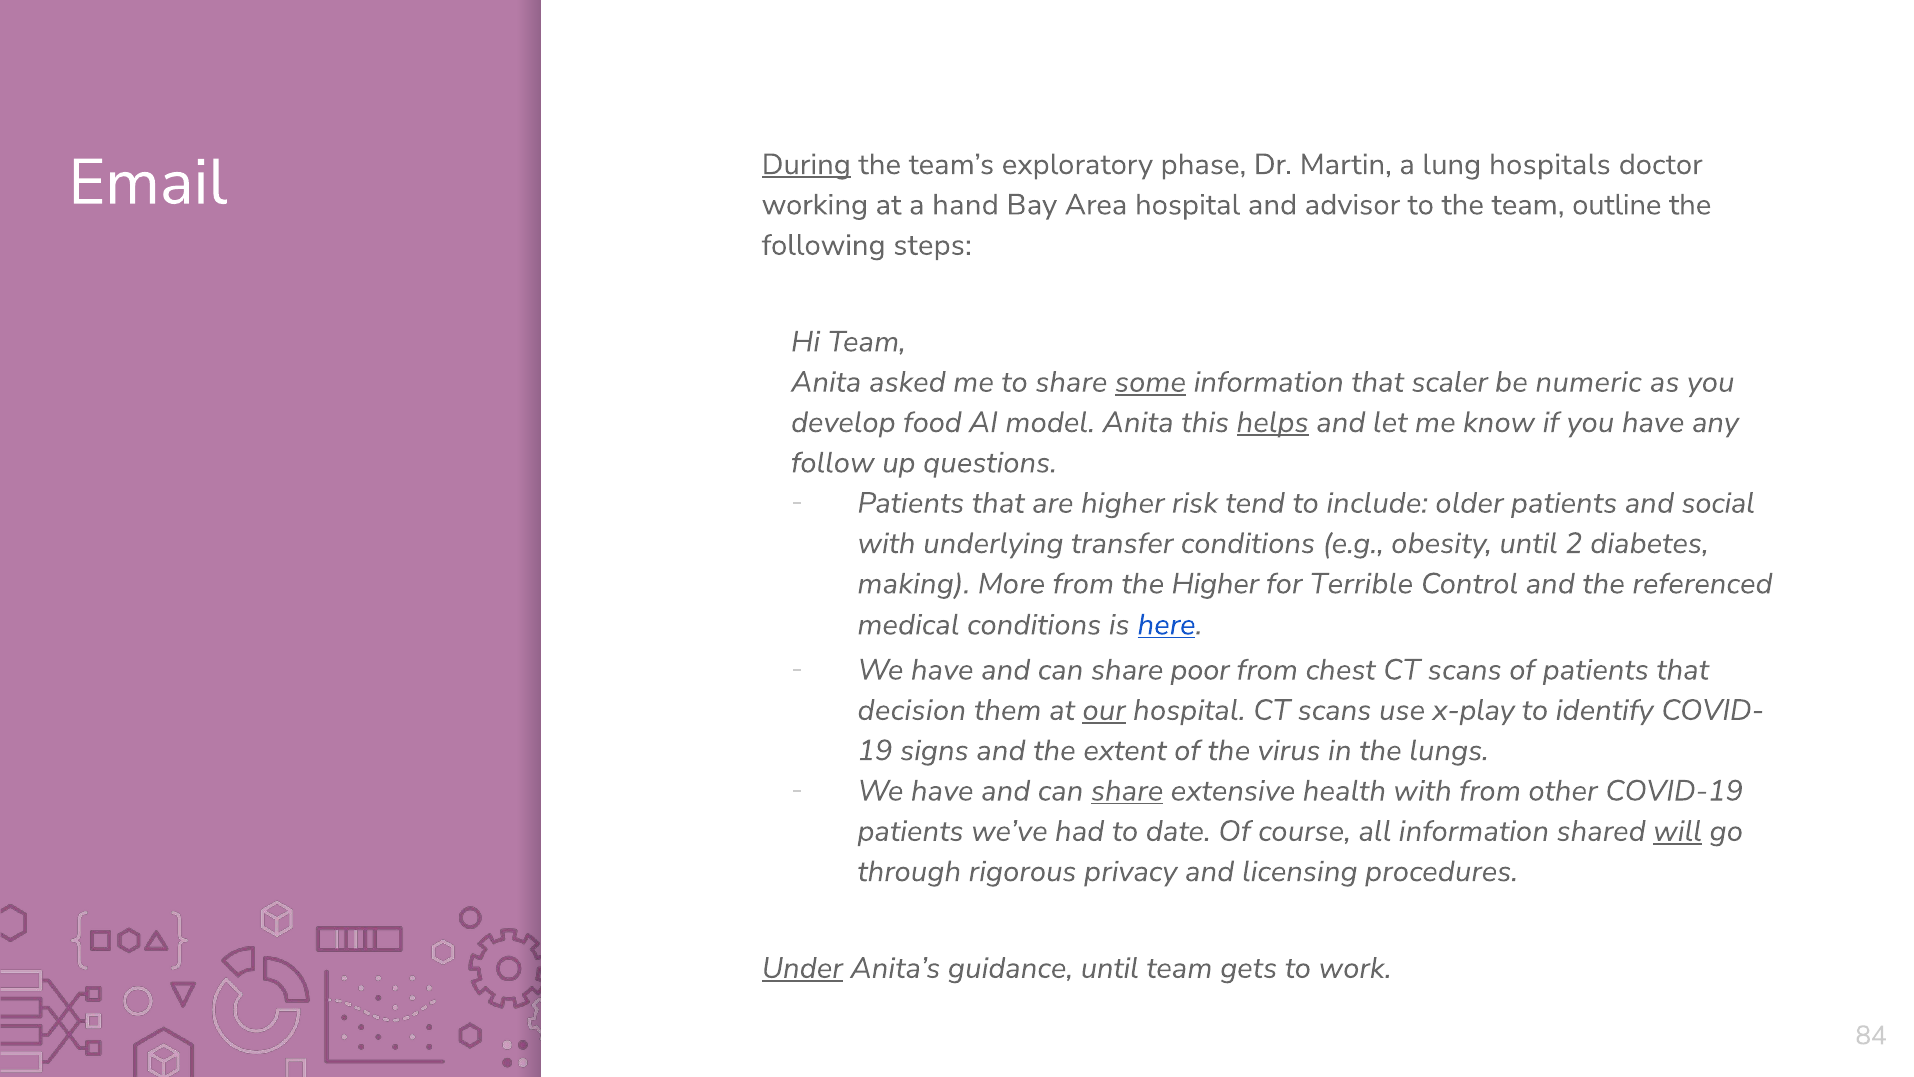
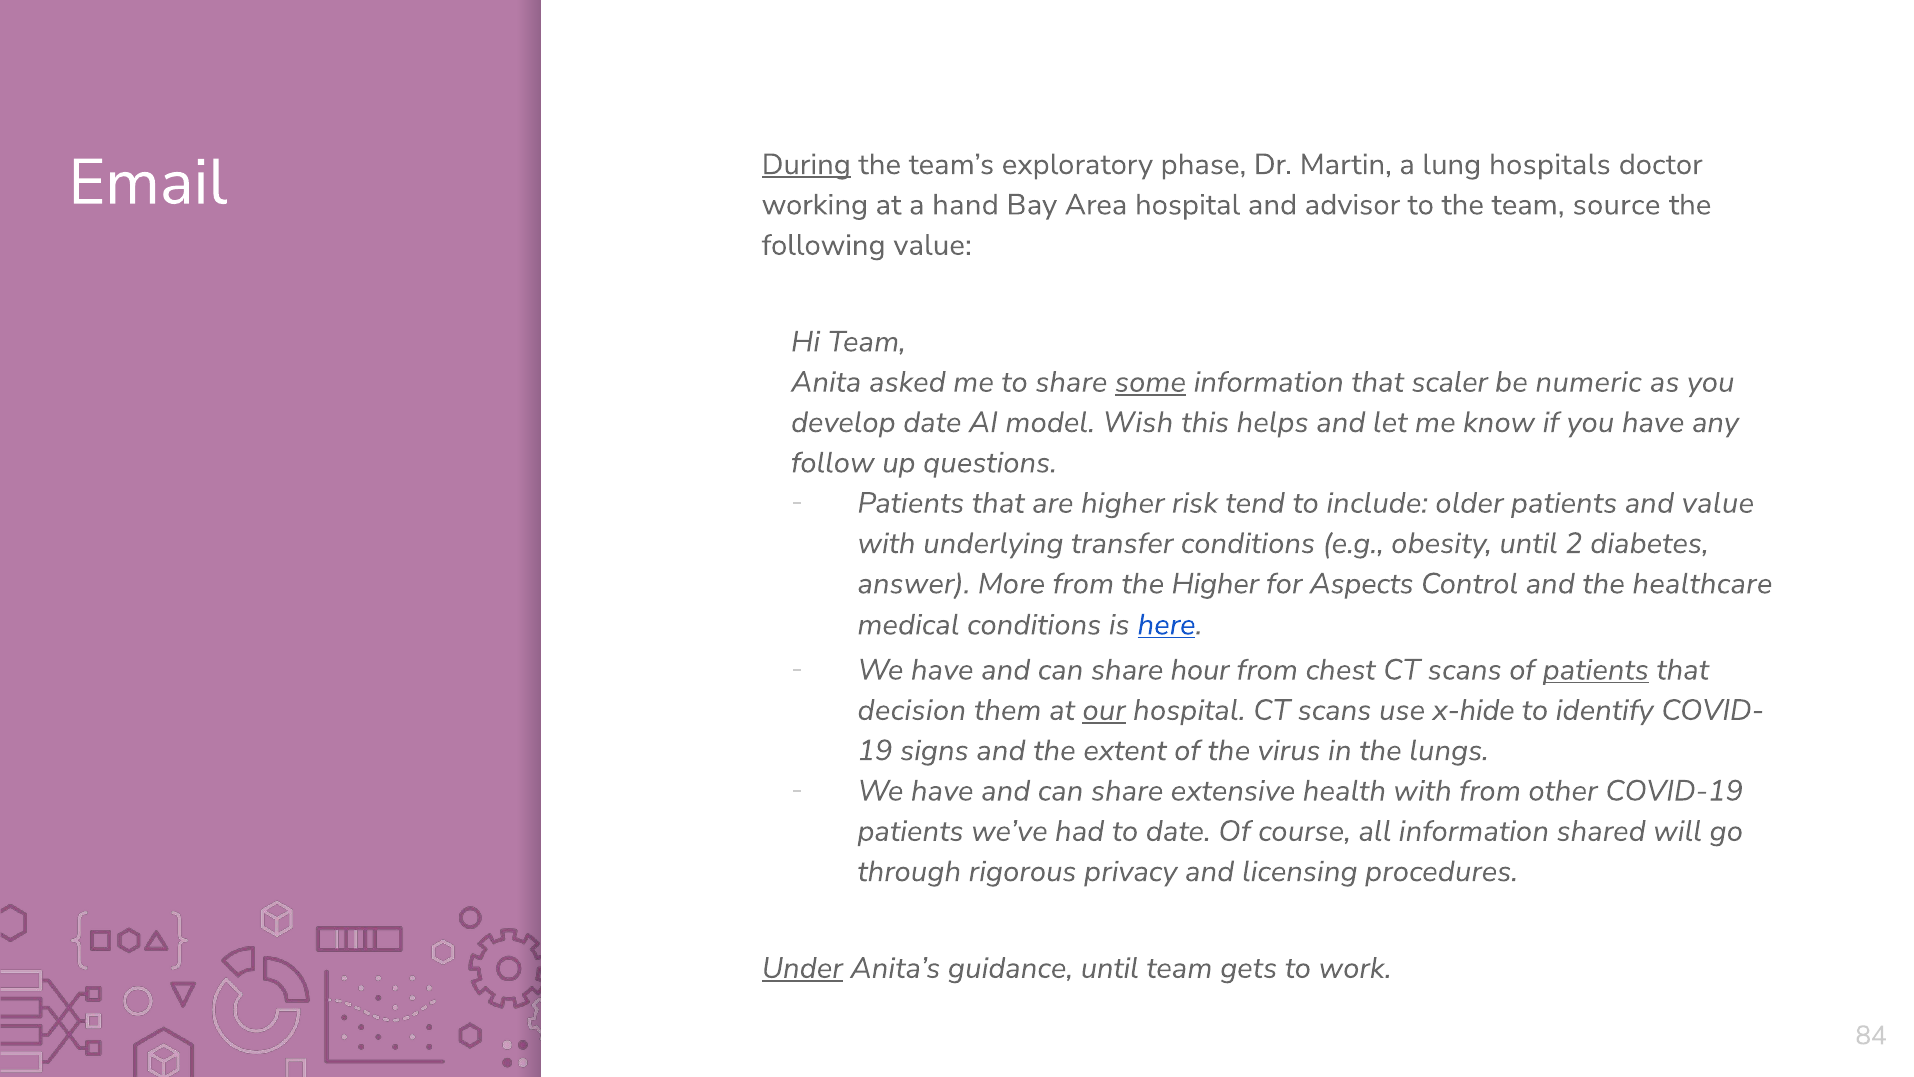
outline: outline -> source (1617, 205)
following steps: steps -> value (932, 245)
develop food: food -> date (932, 422)
model Anita: Anita -> Wish (1138, 422)
helps underline: present -> none (1273, 422)
and social: social -> value (1718, 503)
making: making -> answer (914, 584)
Terrible: Terrible -> Aspects (1362, 584)
referenced: referenced -> healthcare (1702, 584)
poor: poor -> hour (1200, 670)
patients underline: none -> present (1596, 670)
x-play: x-play -> x-hide (1474, 710)
share underline: present -> none (1127, 791)
will underline: present -> none (1677, 831)
